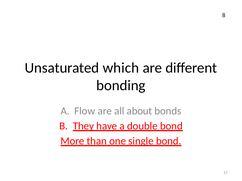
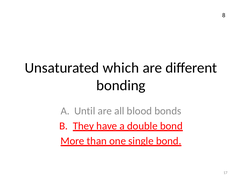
Flow: Flow -> Until (85, 111)
about: about -> blood (139, 111)
